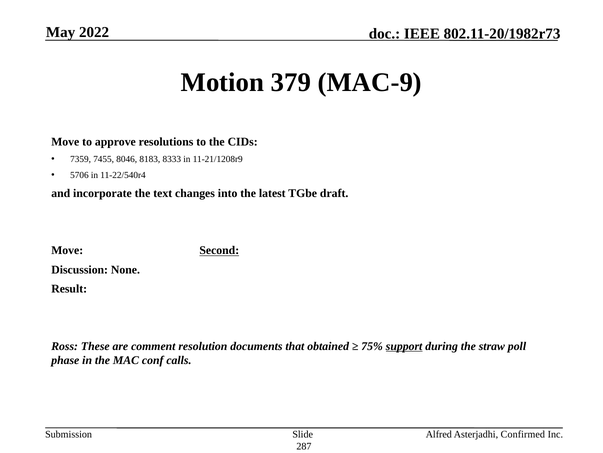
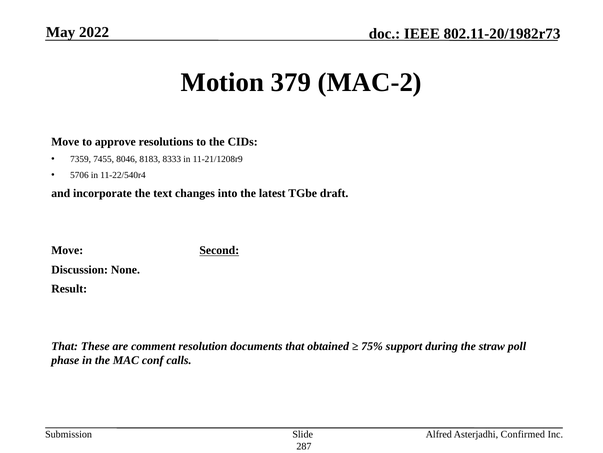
MAC-9: MAC-9 -> MAC-2 (370, 82)
Ross: Ross -> That (65, 346)
support underline: present -> none (404, 346)
